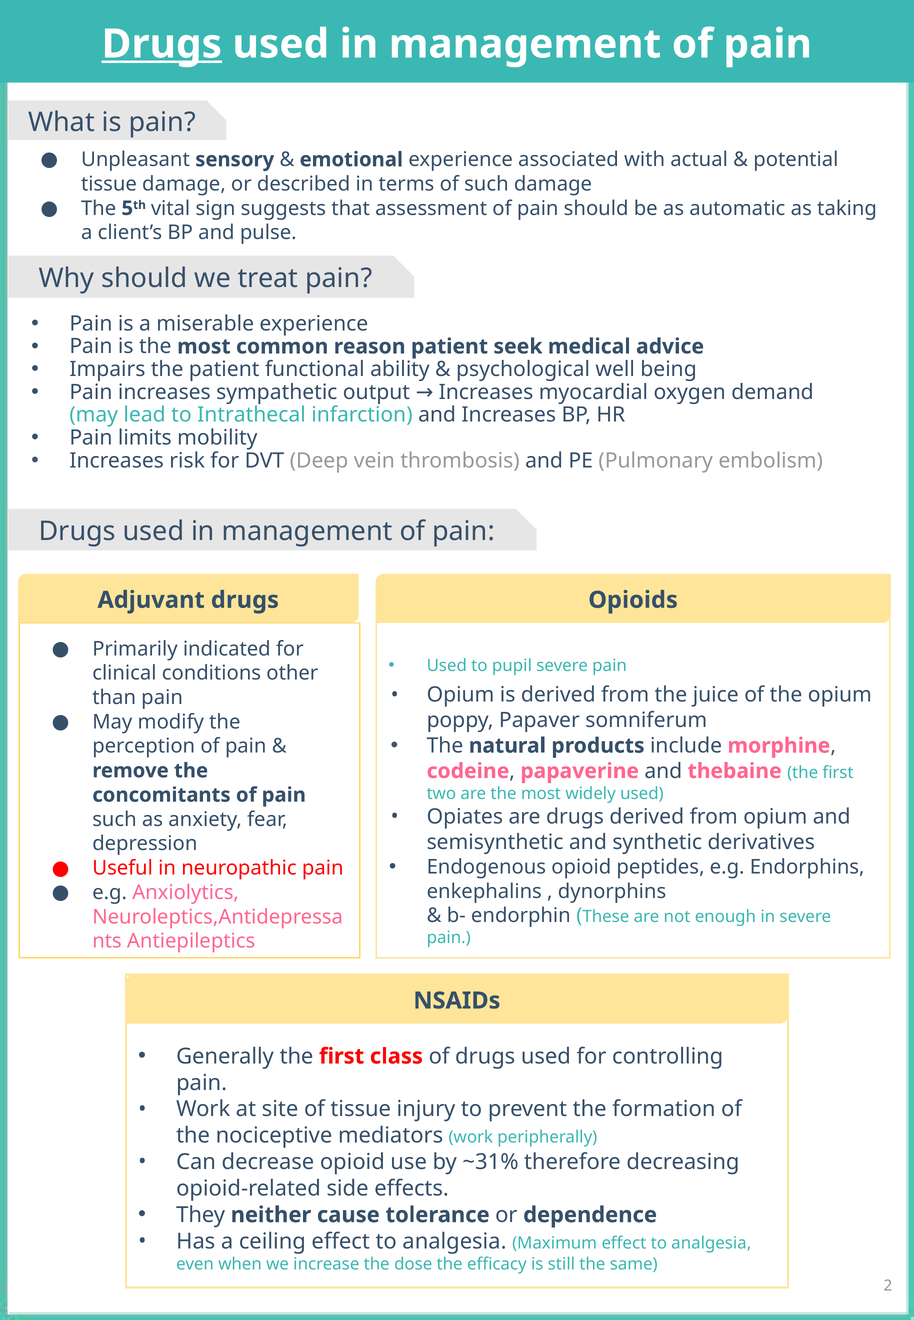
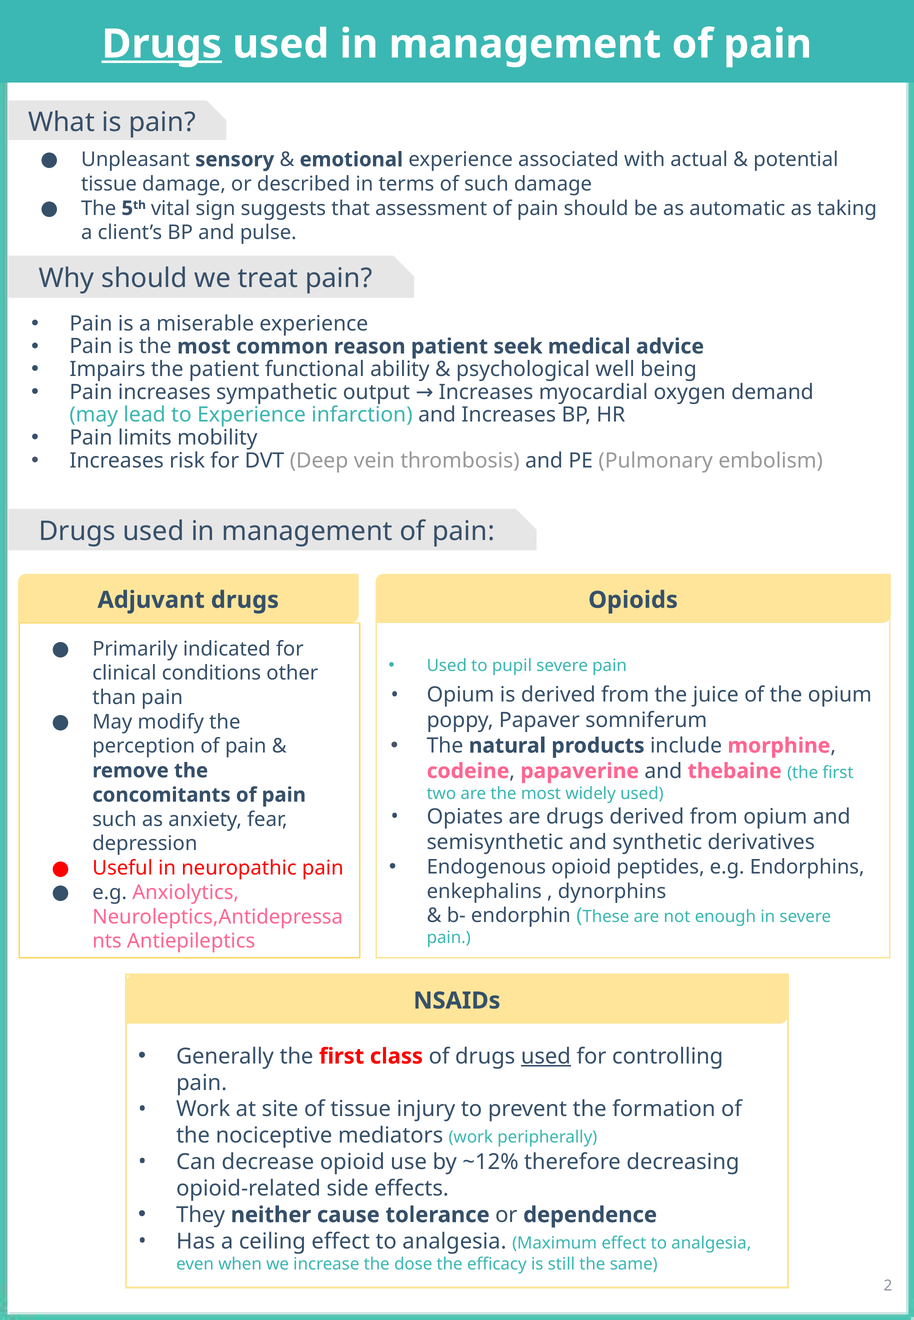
to Intrathecal: Intrathecal -> Experience (251, 415)
used underline: none -> present (546, 1057)
~31%: ~31% -> ~12% (491, 1162)
